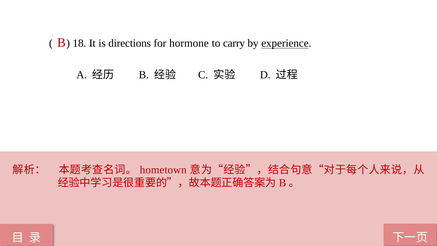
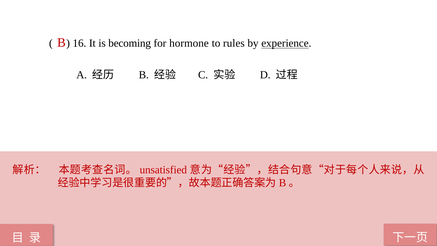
18: 18 -> 16 (79, 43)
directions: directions -> becoming (130, 43)
carry: carry -> rules (234, 43)
hometown: hometown -> unsatisfied (163, 170)
